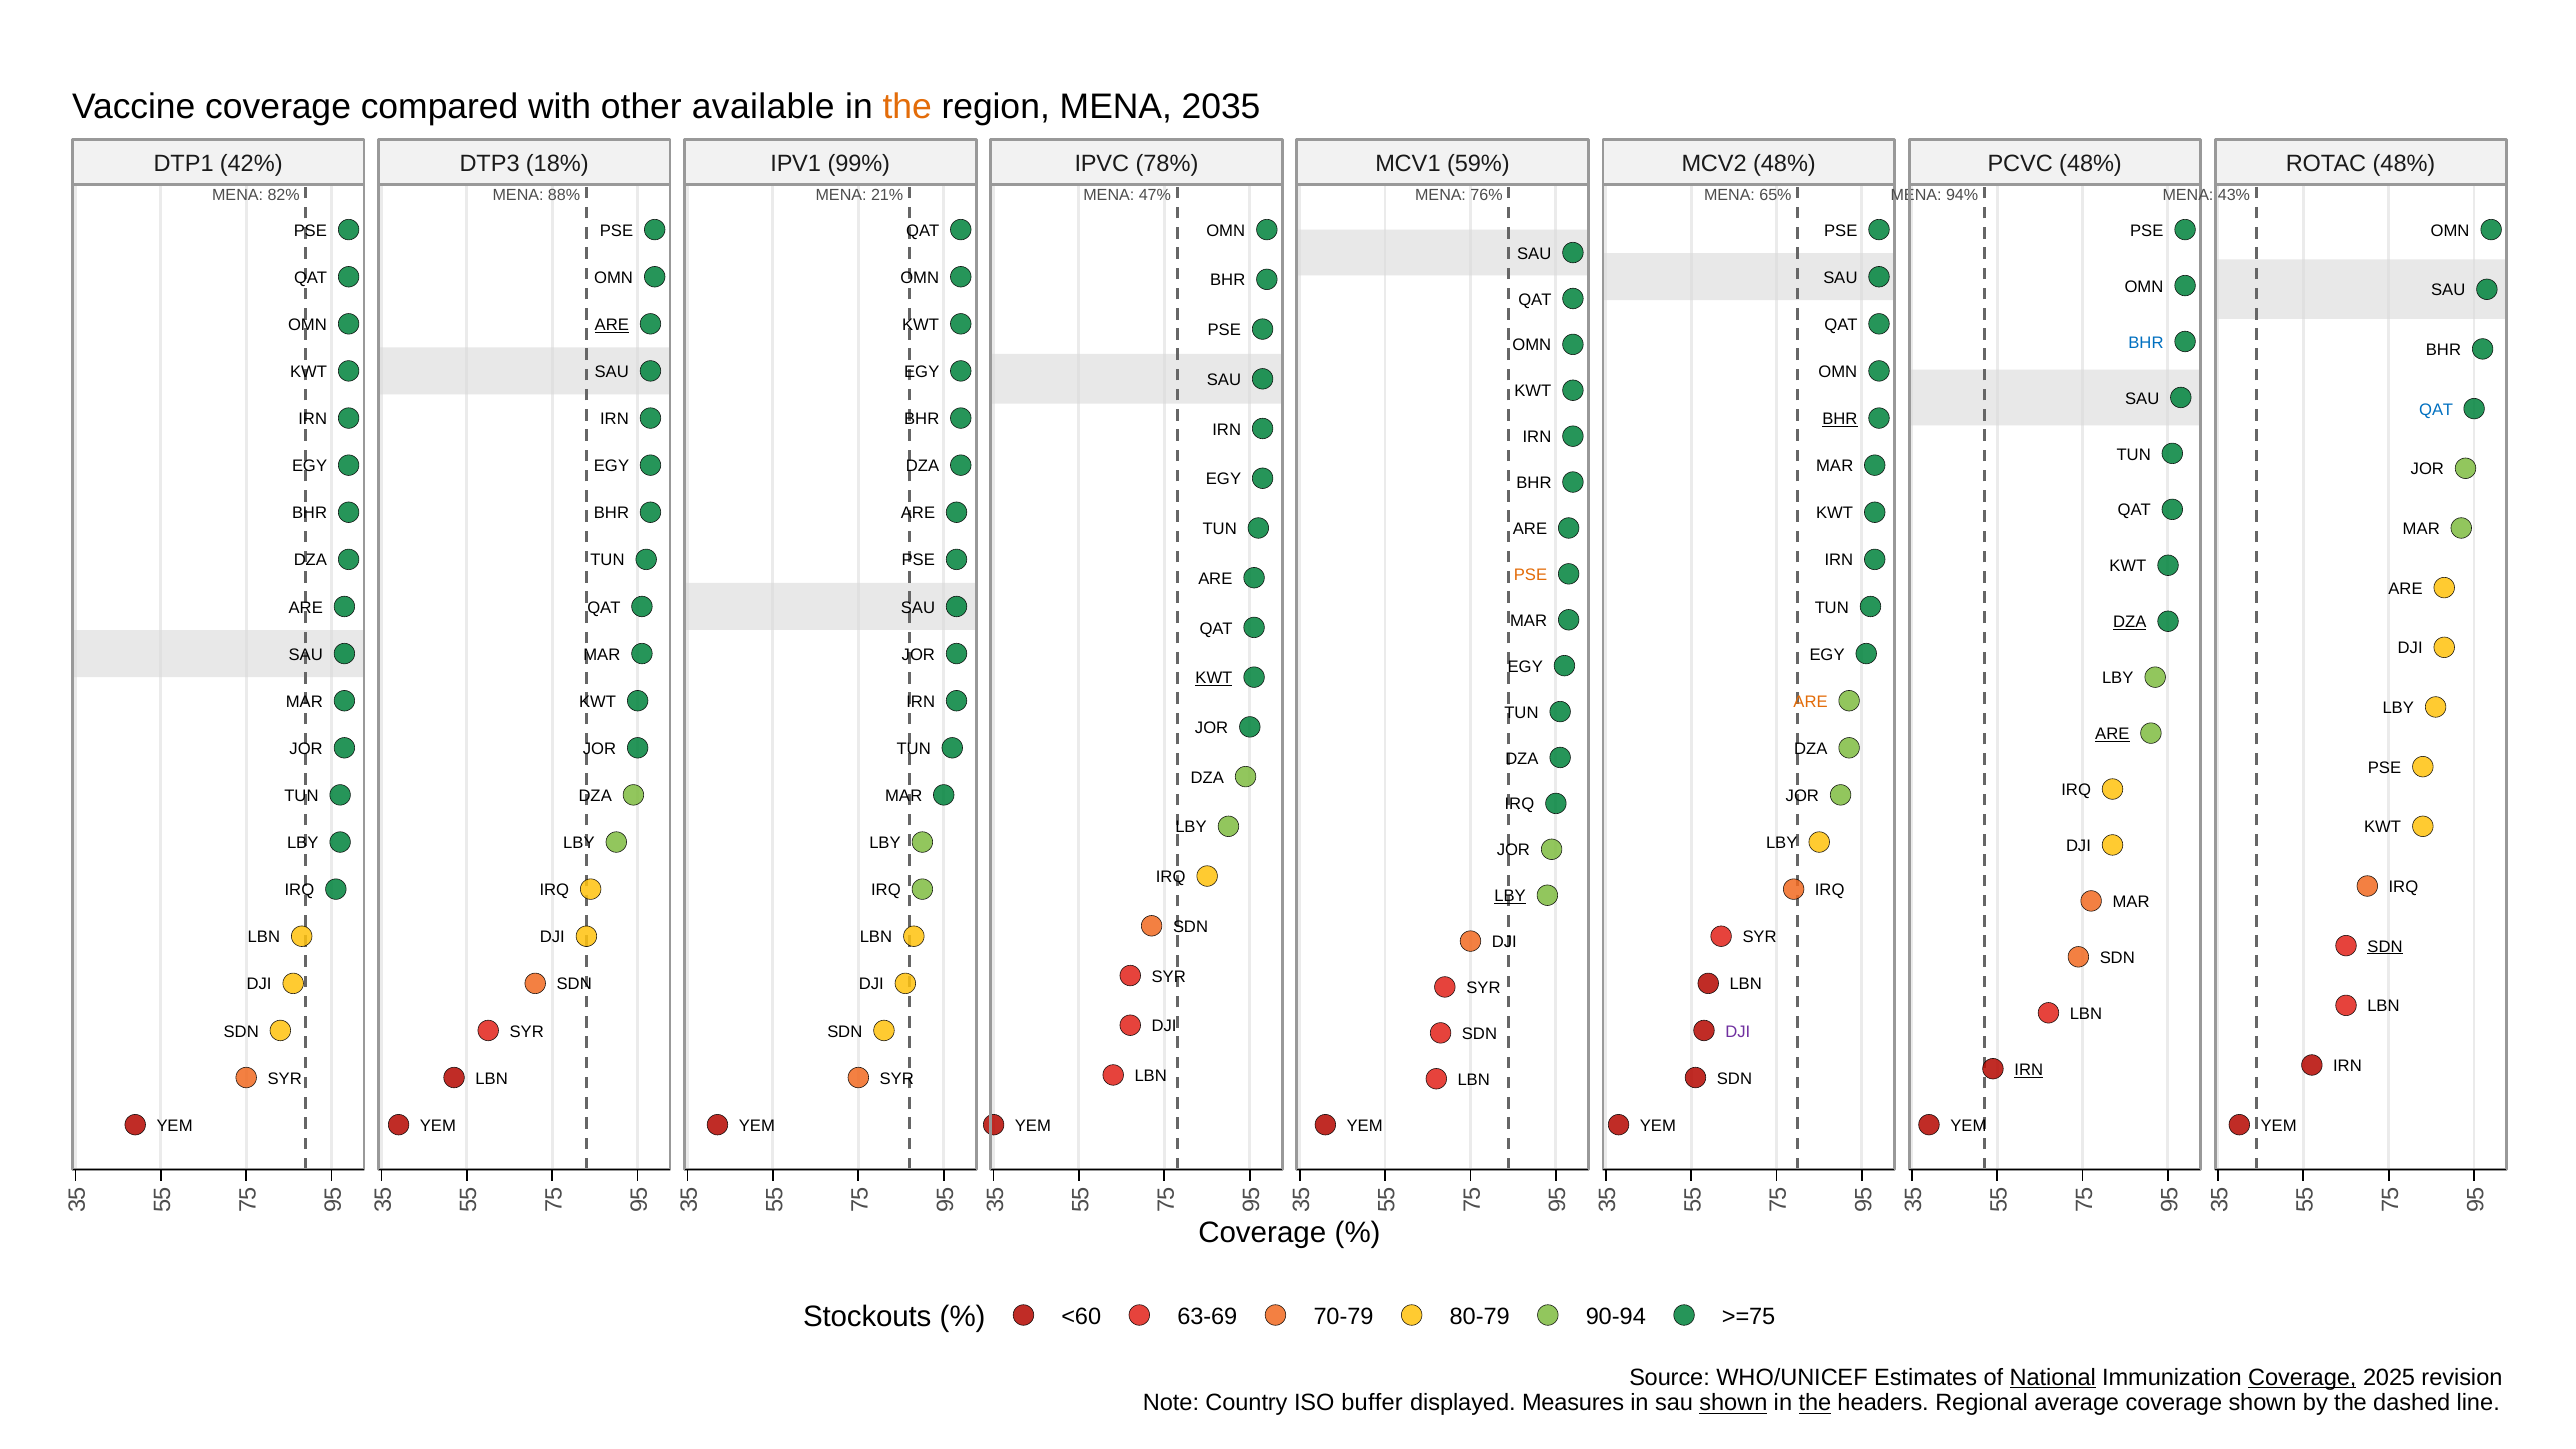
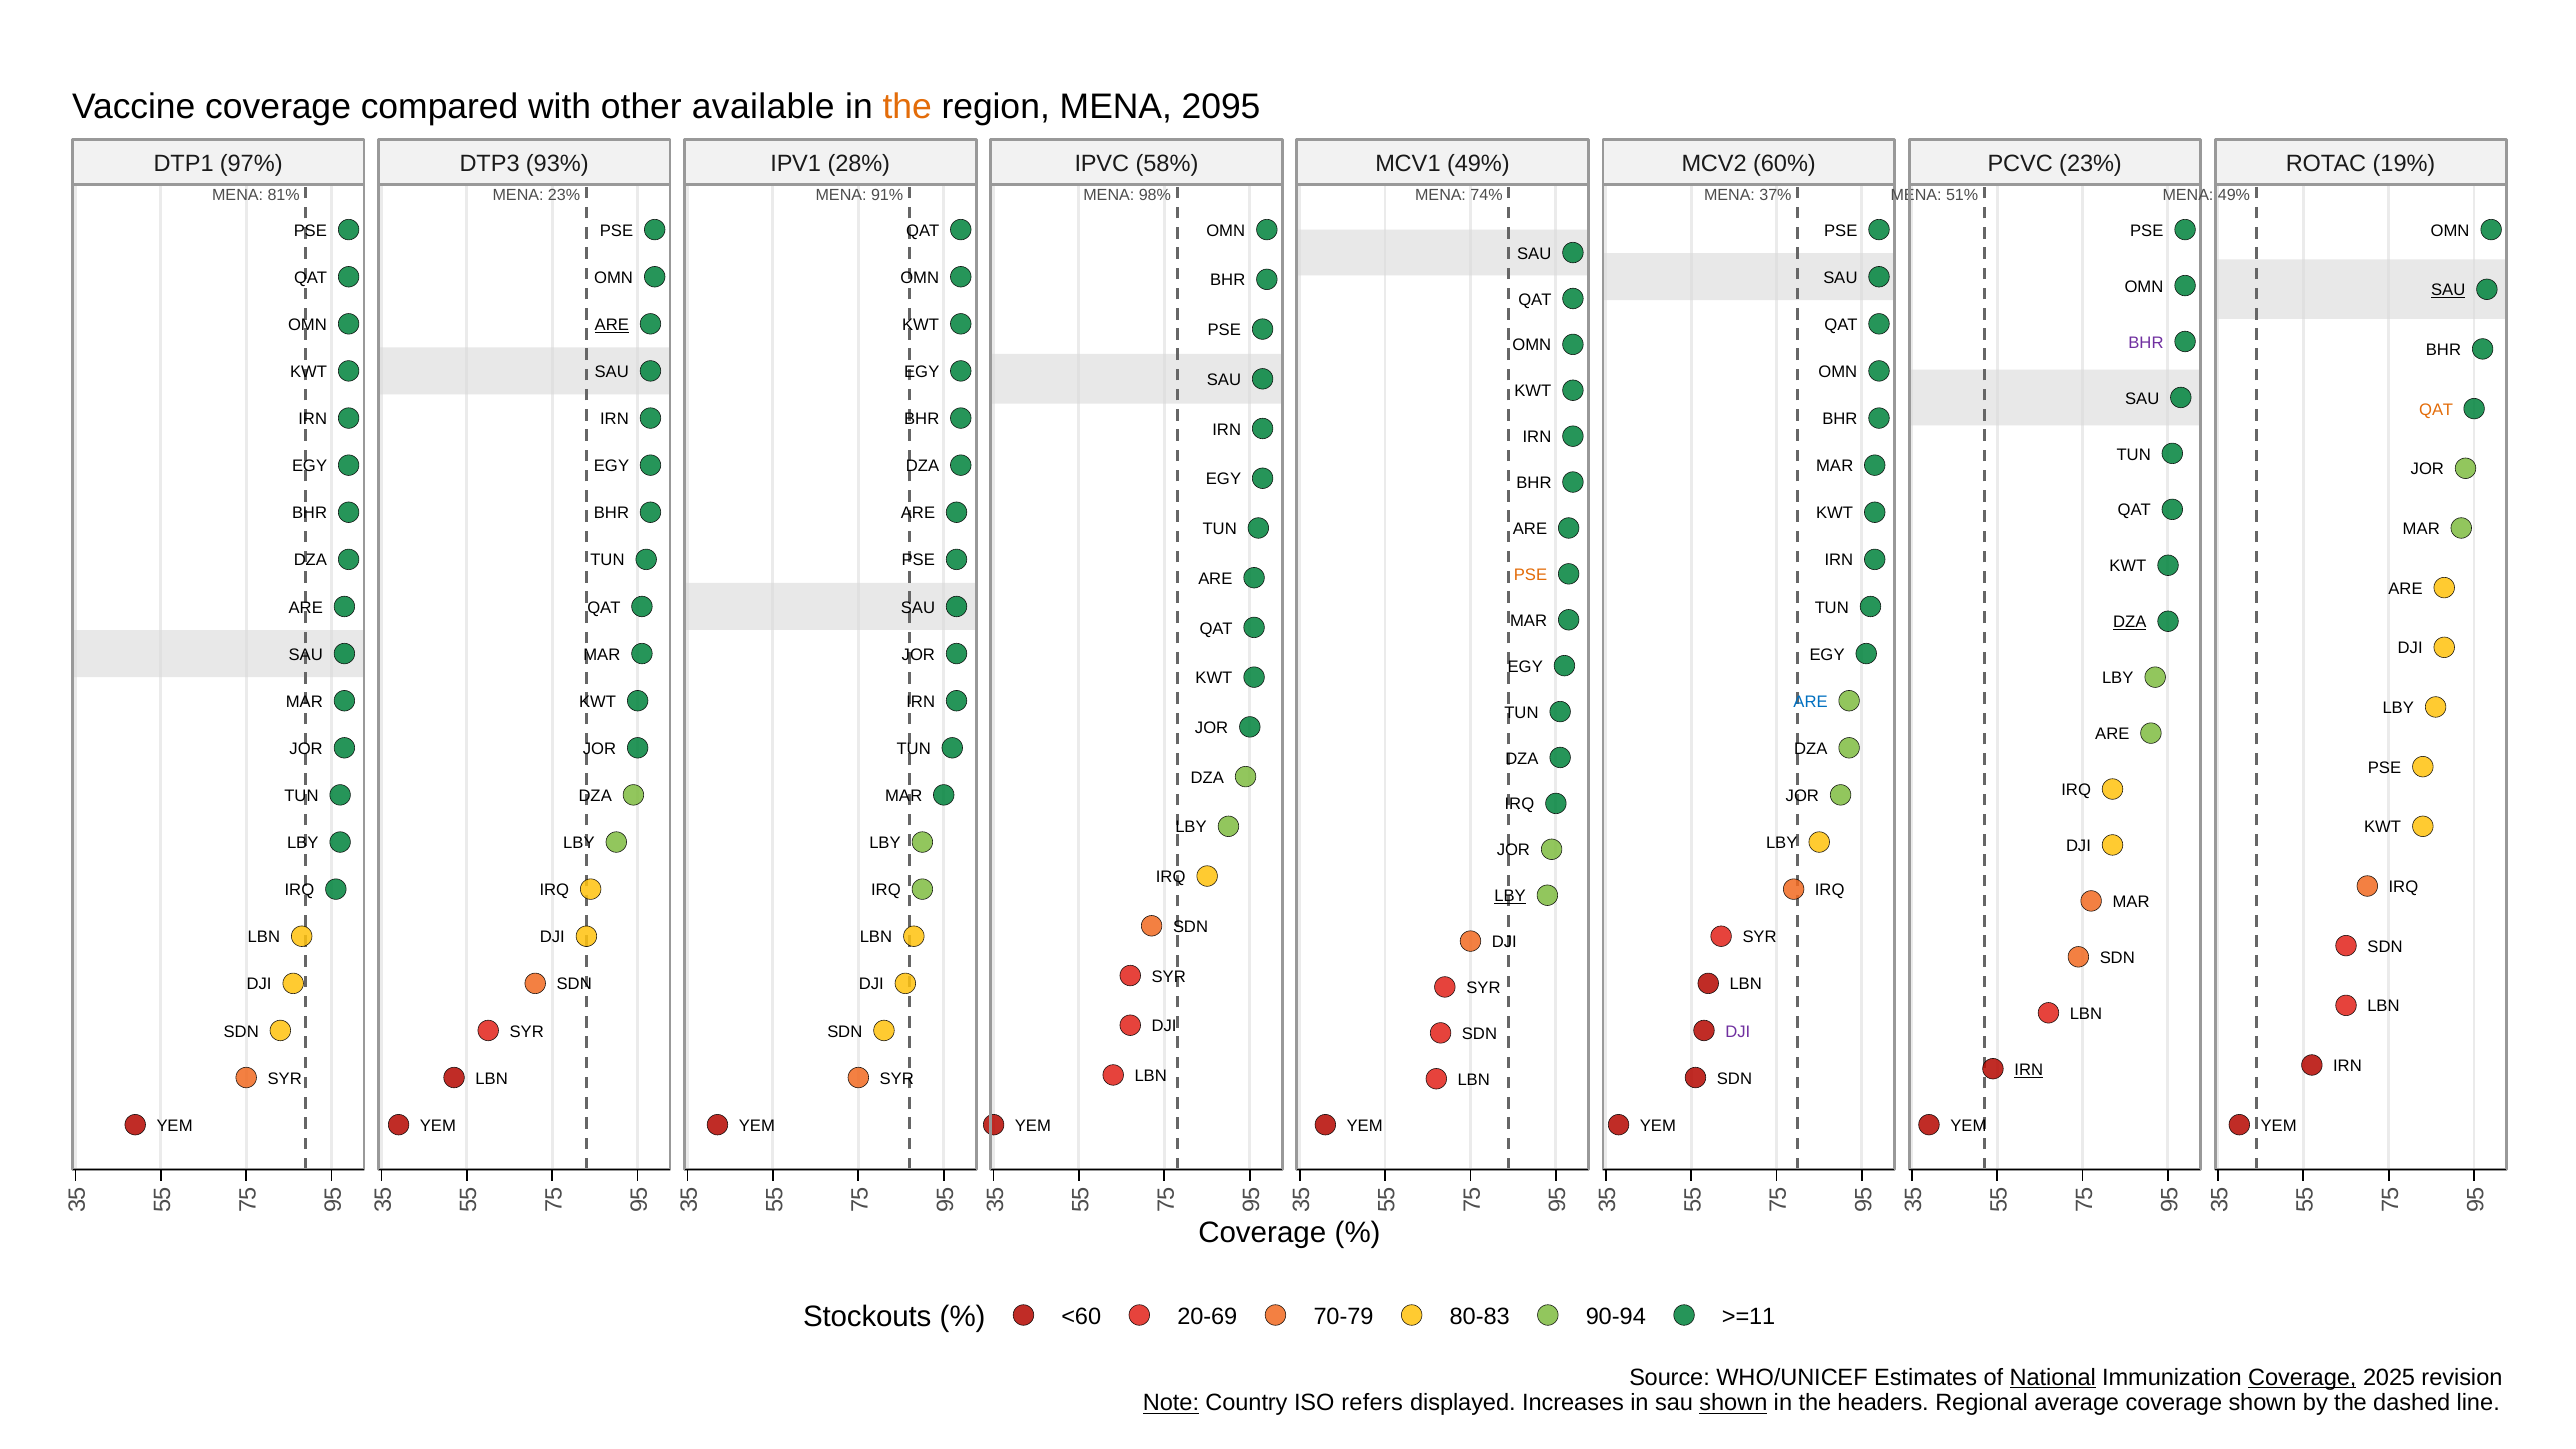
2035: 2035 -> 2095 (1221, 107)
42%: 42% -> 97% (251, 164)
18%: 18% -> 93% (557, 164)
99%: 99% -> 28% (859, 164)
78%: 78% -> 58% (1167, 164)
MCV1 59%: 59% -> 49% (1478, 164)
MCV2 48%: 48% -> 60% (1784, 164)
PCVC 48%: 48% -> 23% (2091, 164)
ROTAC 48%: 48% -> 19% (2404, 164)
82%: 82% -> 81% (284, 195)
MENA 88%: 88% -> 23% (564, 195)
21%: 21% -> 91% (887, 195)
47%: 47% -> 98% (1155, 195)
76%: 76% -> 74% (1487, 195)
65%: 65% -> 37% (1775, 195)
94%: 94% -> 51% (1962, 195)
MENA 43%: 43% -> 49% (2234, 195)
SAU underline: none -> present (2448, 290)
BHR colour: blue -> purple (2146, 343)
QAT colour: blue -> orange (2436, 410)
BHR underline: present -> none (1840, 419)
KWT underline: present -> none (1214, 678)
ARE colour: orange -> blue (1811, 702)
ARE underline: present -> none (2112, 734)
SDN underline: present -> none (2385, 947)
63-69: 63-69 -> 20-69 (1207, 1317)
80-79: 80-79 -> 80-83 (1480, 1317)
>=75: >=75 -> >=11 (1749, 1317)
Note underline: none -> present (1171, 1403)
buffer: buffer -> refers (1372, 1403)
Measures: Measures -> Increases (1573, 1403)
the underline: present -> none (1815, 1403)
